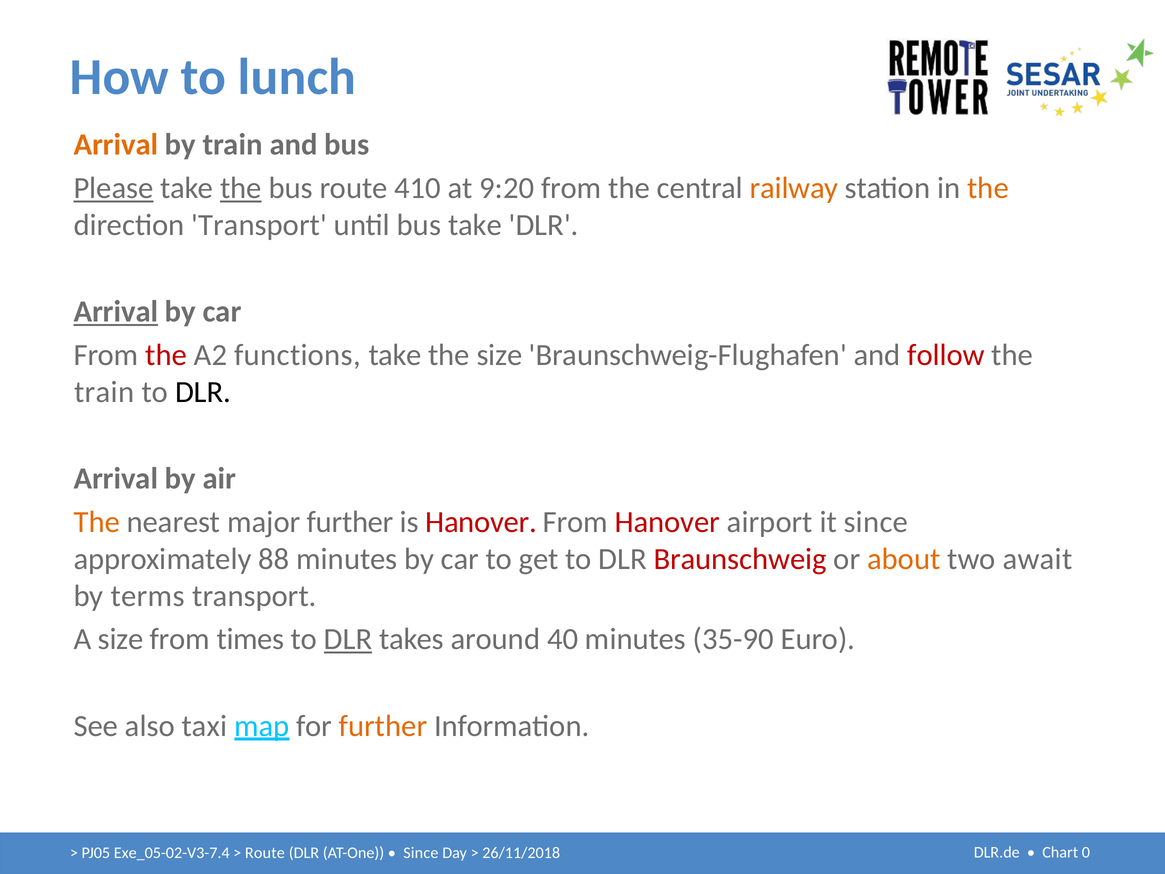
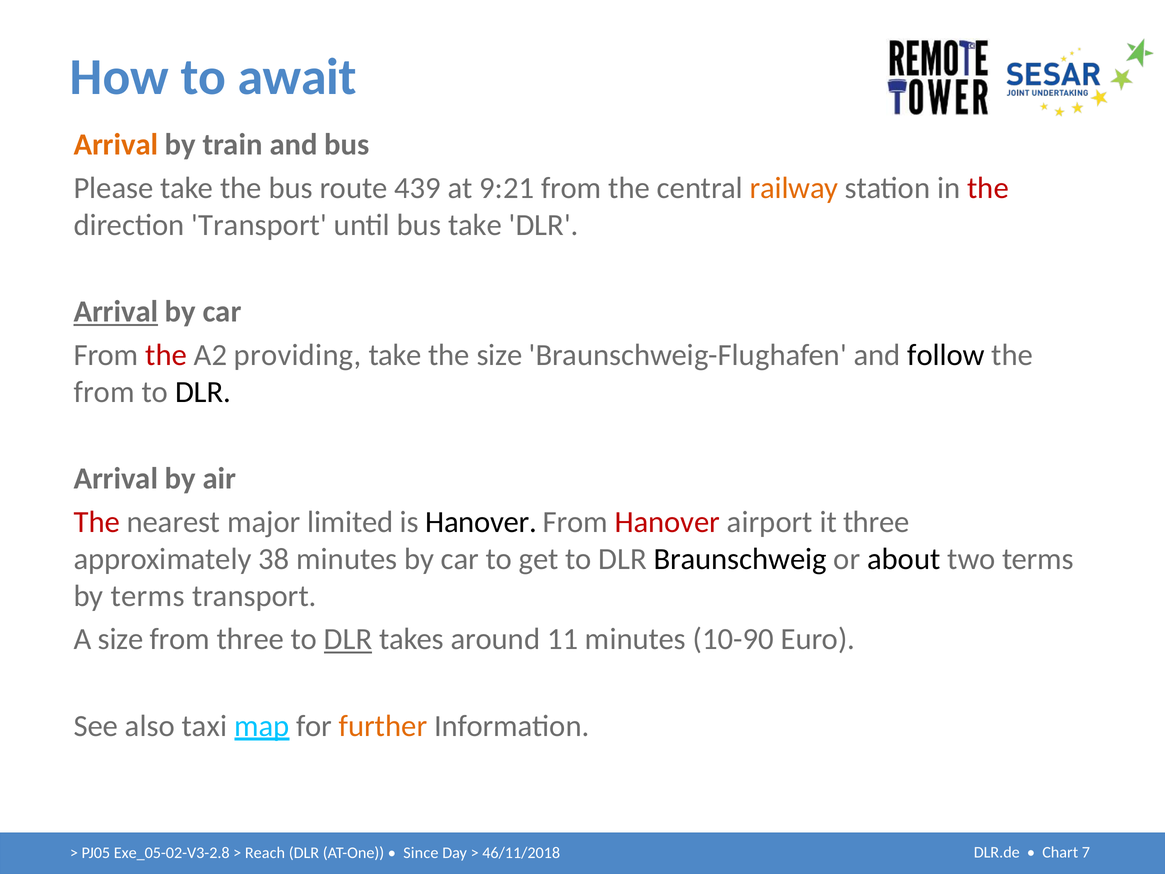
lunch: lunch -> await (297, 77)
Please underline: present -> none (114, 188)
the underline: present -> none (241, 188)
410: 410 -> 439 (418, 188)
9:20: 9:20 -> 9:21 (507, 188)
the colour: orange -> red (988, 188)
functions: functions -> providing (298, 355)
follow colour: red -> black (946, 355)
train: train -> from (104, 392)
The colour: orange -> red (97, 522)
major further: further -> limited (350, 522)
Hanover colour: red -> black (481, 522)
it since: since -> three (876, 522)
88: 88 -> 38 (274, 559)
Braunschweig colour: red -> black (740, 559)
about colour: orange -> black (904, 559)
two await: await -> terms (1038, 559)
from times: times -> three (250, 639)
40: 40 -> 11 (563, 639)
35-90: 35-90 -> 10-90 (733, 639)
Exe_05-02-V3-7.4: Exe_05-02-V3-7.4 -> Exe_05-02-V3-2.8 (172, 852)
Route: Route -> Reach (265, 852)
26/11/2018: 26/11/2018 -> 46/11/2018 (521, 852)
0: 0 -> 7 (1086, 852)
